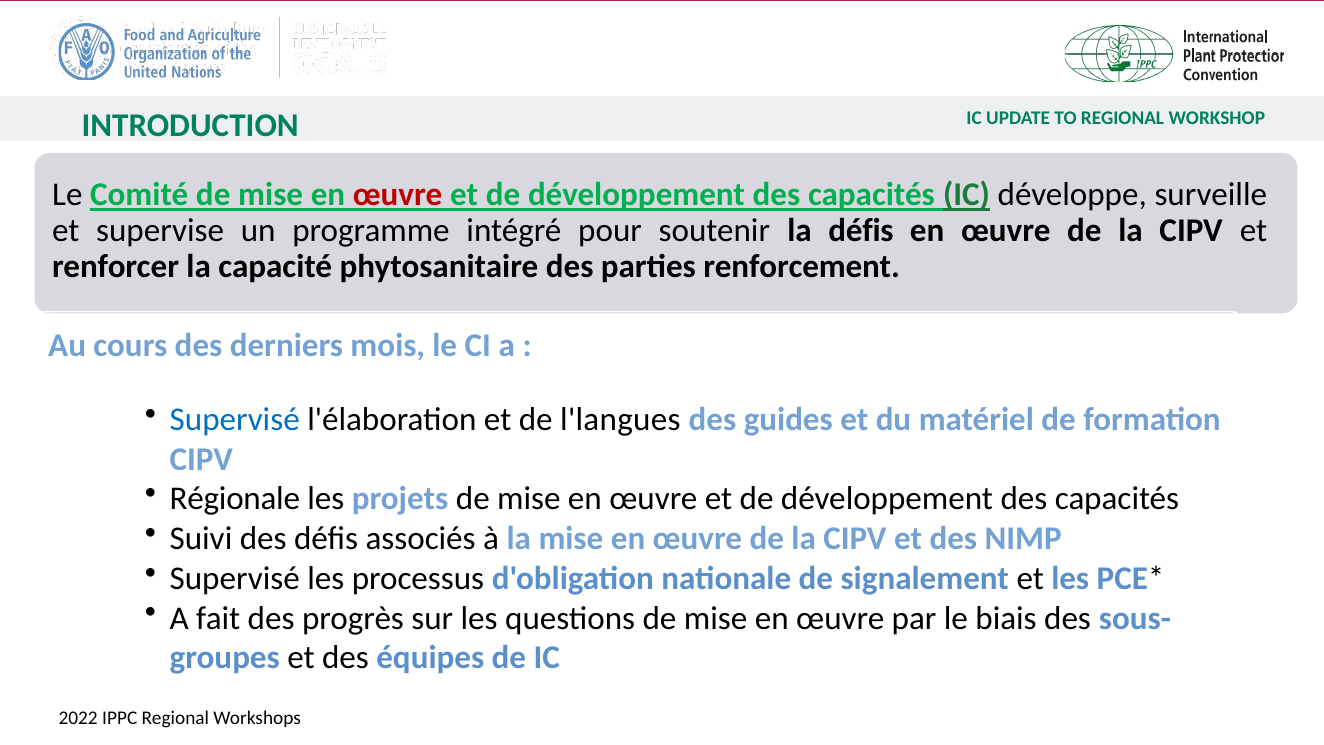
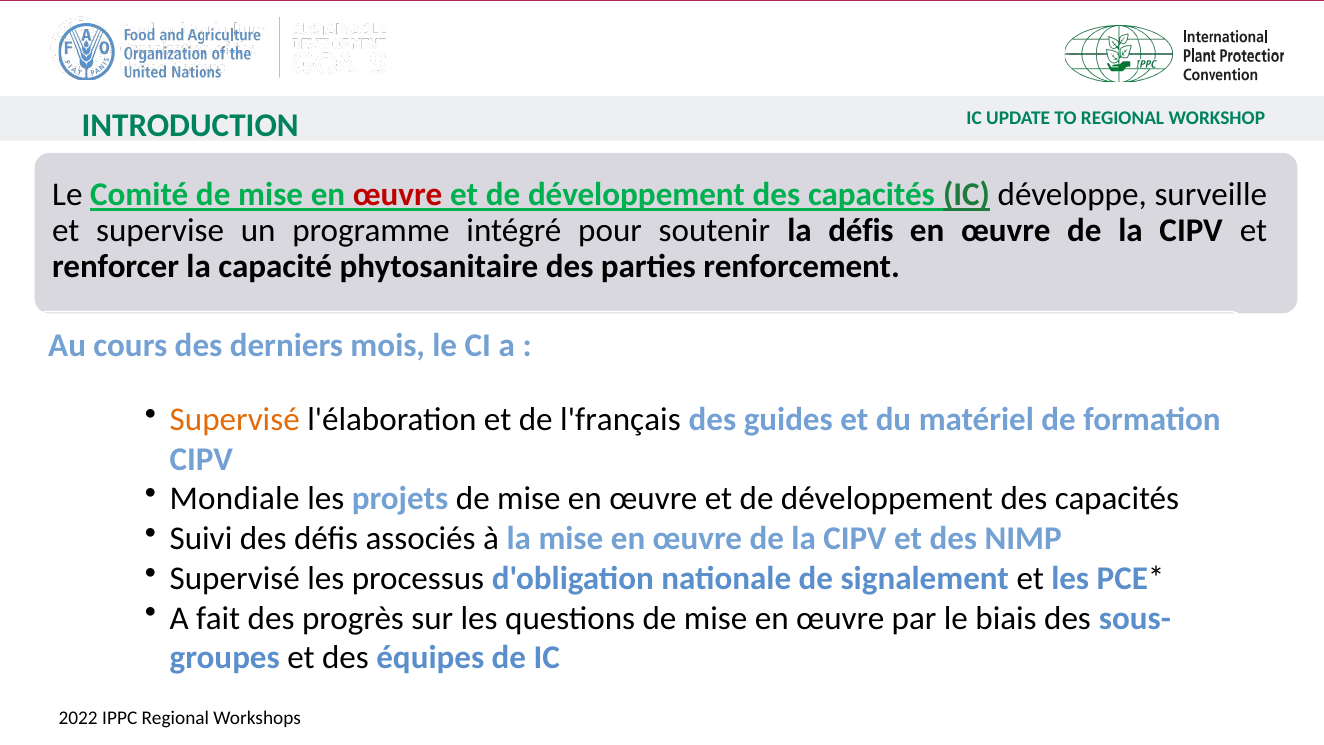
Supervisé colour: blue -> orange (235, 419)
l'langues: l'langues -> l'français (620, 419)
Régionale: Régionale -> Mondiale (235, 499)
